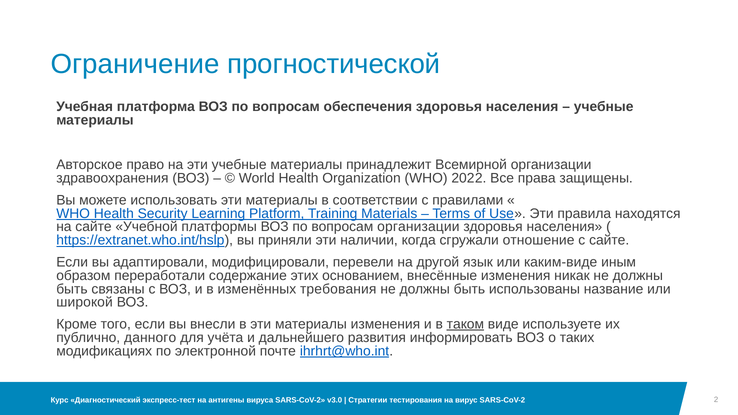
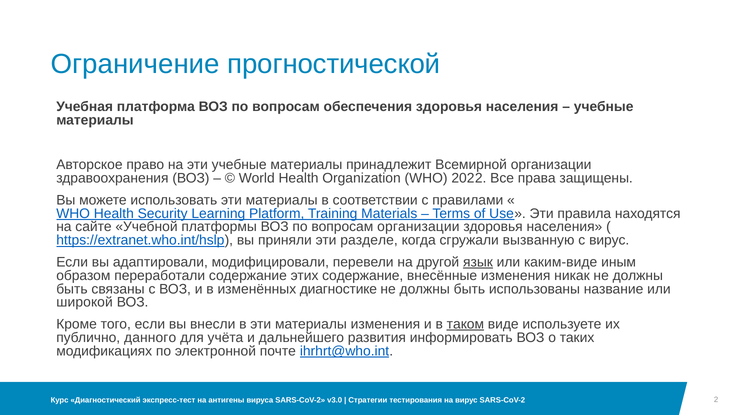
наличии: наличии -> разделе (369, 240)
отношение: отношение -> вызванную (539, 240)
с сайте: сайте -> вирус (609, 240)
язык underline: none -> present (478, 262)
этих основанием: основанием -> содержание (363, 276)
требования: требования -> диагностике (338, 289)
